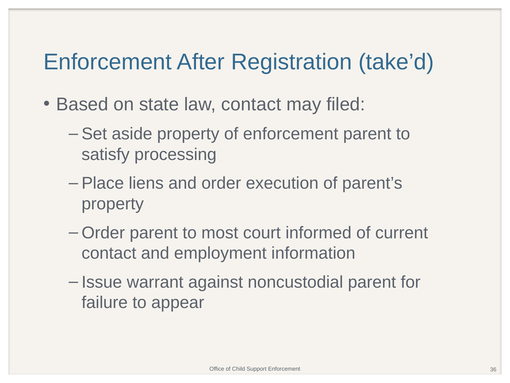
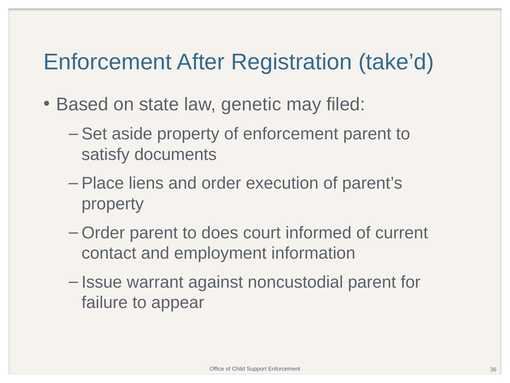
law contact: contact -> genetic (251, 104)
processing: processing -> documents (176, 154)
most: most -> does (220, 232)
